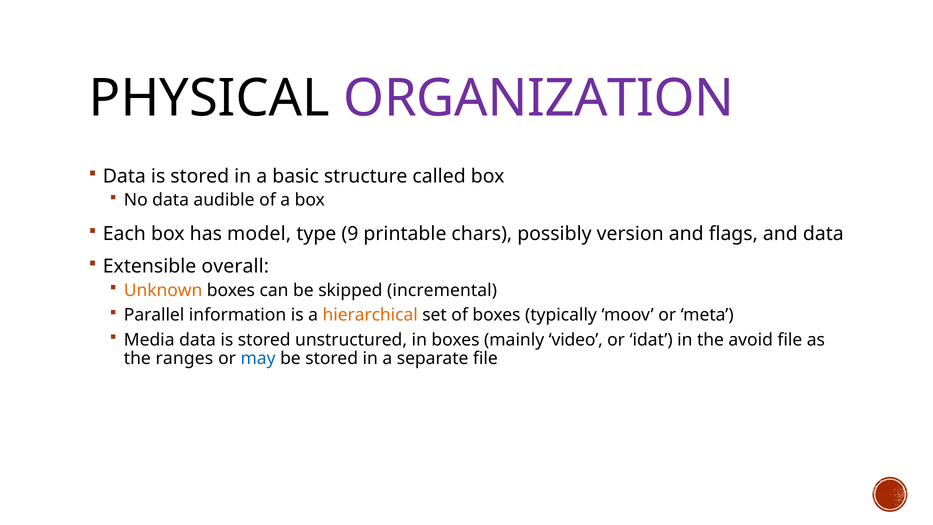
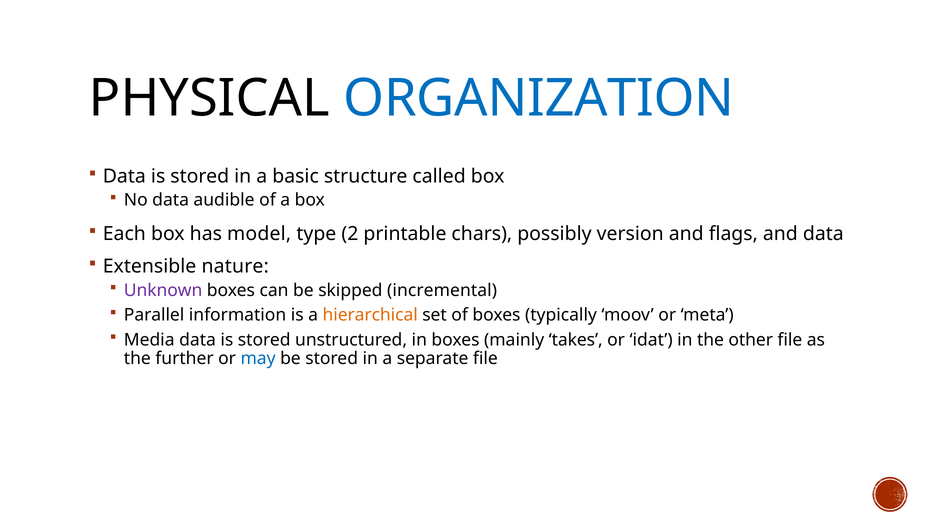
ORGANIZATION colour: purple -> blue (539, 98)
9: 9 -> 2 (350, 234)
overall: overall -> nature (235, 266)
Unknown colour: orange -> purple (163, 290)
video: video -> takes (576, 340)
avoid: avoid -> other (751, 340)
ranges: ranges -> further (184, 359)
